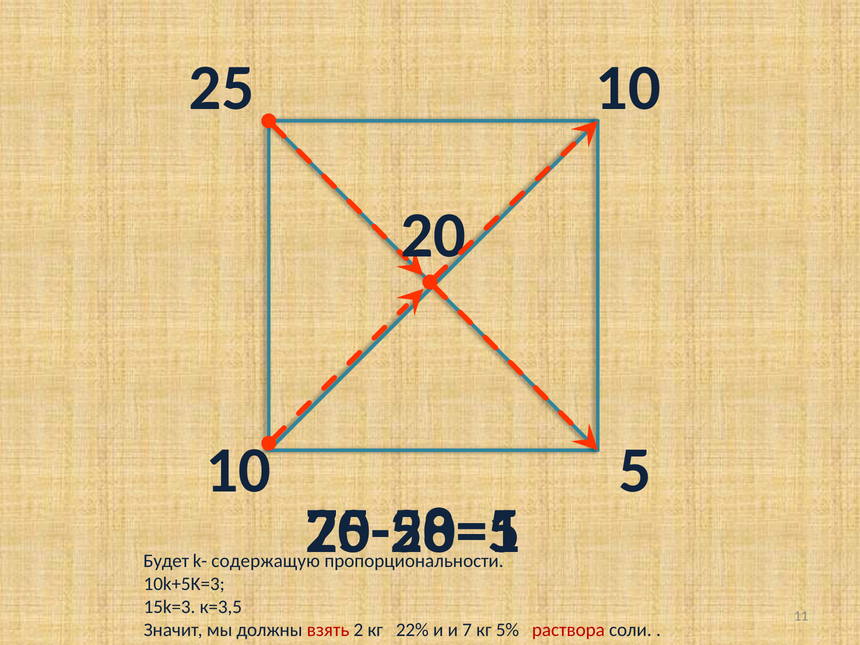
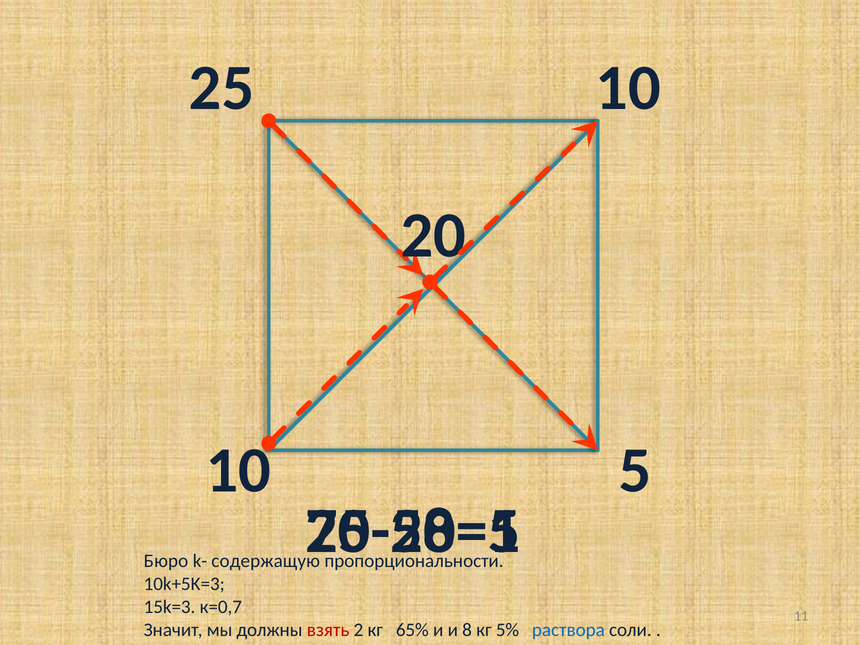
Будет: Будет -> Бюро (166, 561)
к=3,5: к=3,5 -> к=0,7 (221, 607)
22%: 22% -> 65% (412, 630)
7: 7 -> 8 (467, 630)
раствора colour: red -> blue (568, 630)
